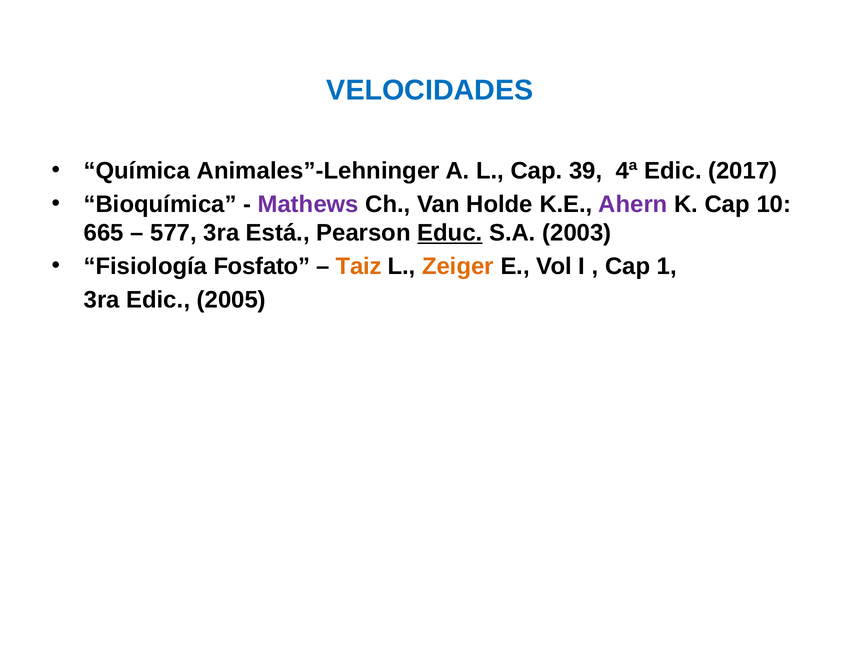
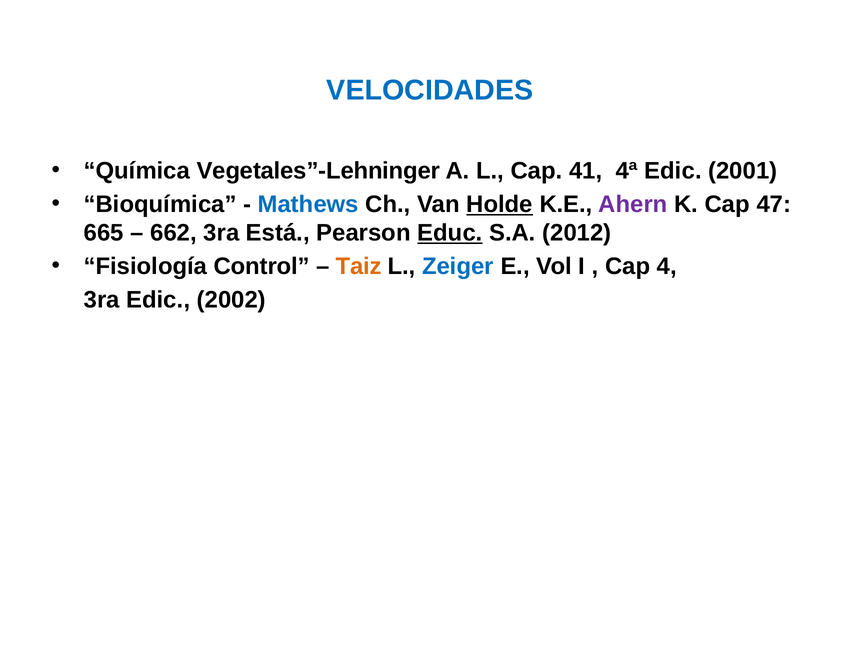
Animales”-Lehninger: Animales”-Lehninger -> Vegetales”-Lehninger (318, 171)
39: 39 -> 41 (586, 171)
2017: 2017 -> 2001 (743, 171)
Mathews colour: purple -> blue (308, 204)
Holde underline: none -> present (500, 204)
10: 10 -> 47 (774, 204)
577: 577 -> 662 (173, 233)
2003: 2003 -> 2012 (577, 233)
Fosfato: Fosfato -> Control (262, 266)
Zeiger colour: orange -> blue (458, 266)
1: 1 -> 4 (667, 266)
2005: 2005 -> 2002 (231, 300)
